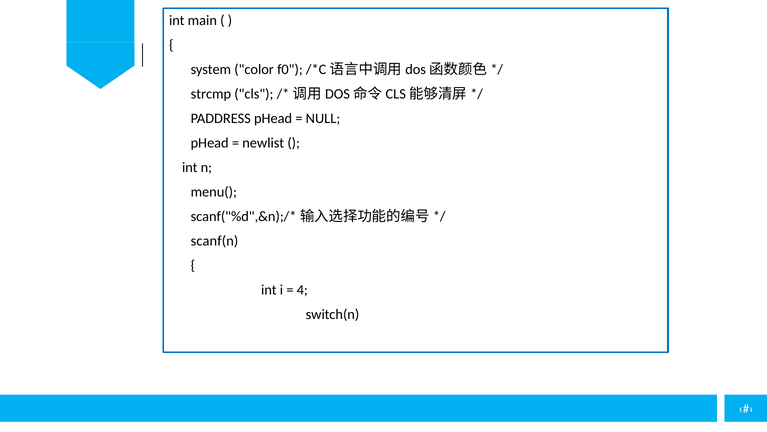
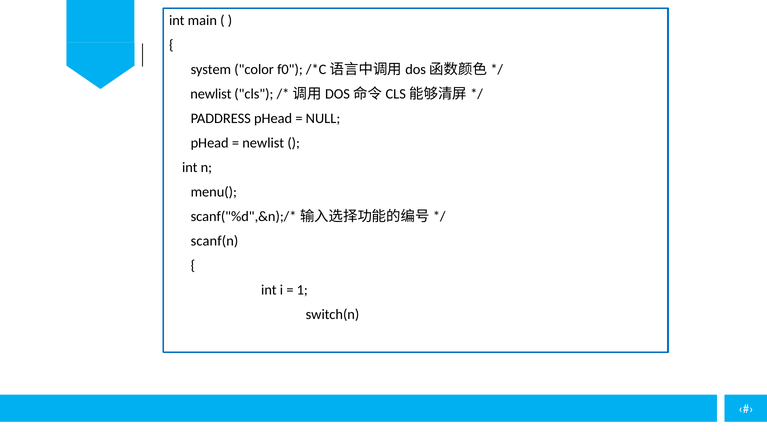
strcmp: strcmp -> newlist (211, 94)
4: 4 -> 1 (302, 290)
